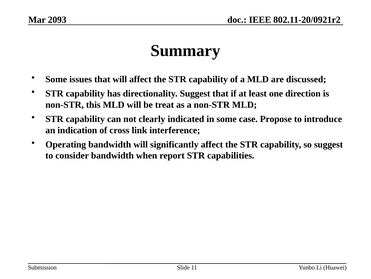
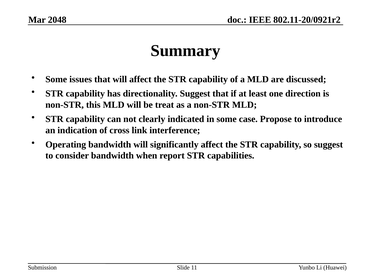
2093: 2093 -> 2048 (57, 20)
